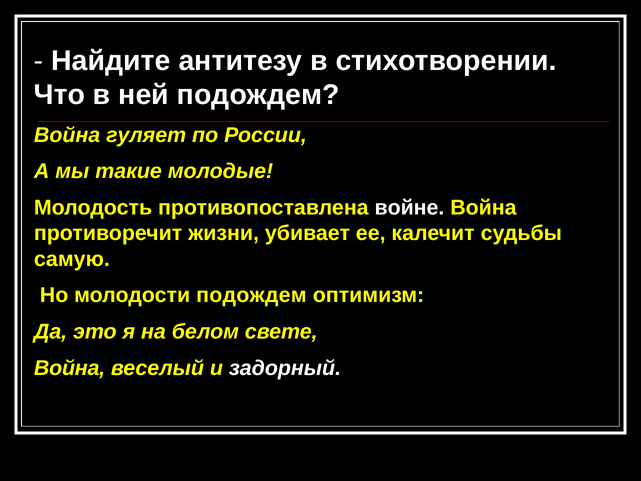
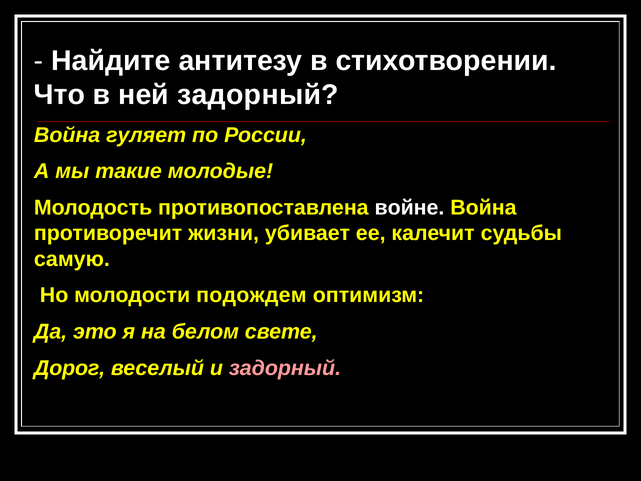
ней подождем: подождем -> задорный (258, 95)
Война: Война -> Дорог (70, 368)
задорный colour: white -> pink (285, 368)
